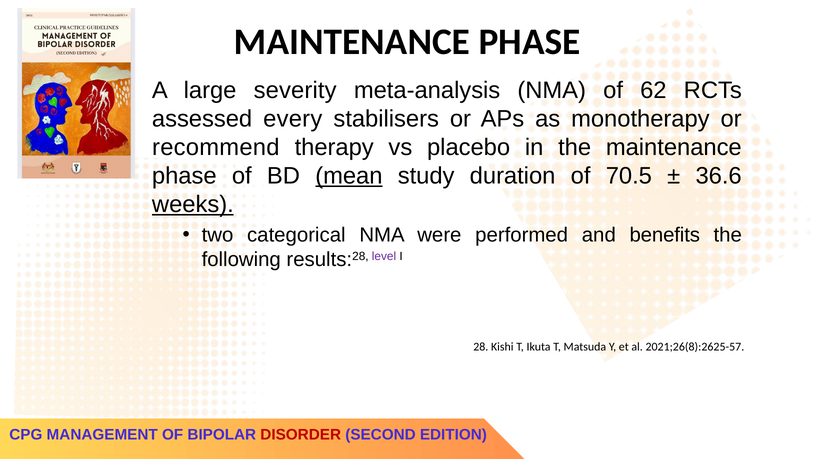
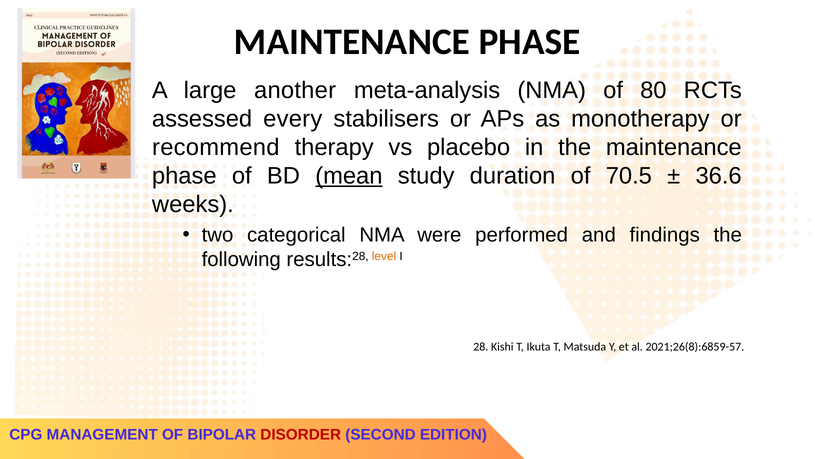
severity: severity -> another (295, 91)
62: 62 -> 80 (653, 91)
weeks underline: present -> none (193, 204)
benefits: benefits -> findings (665, 235)
level colour: purple -> orange (384, 256)
2021;26(8):2625-57: 2021;26(8):2625-57 -> 2021;26(8):6859-57 (695, 346)
